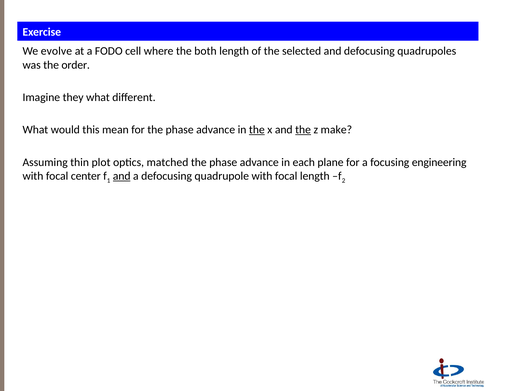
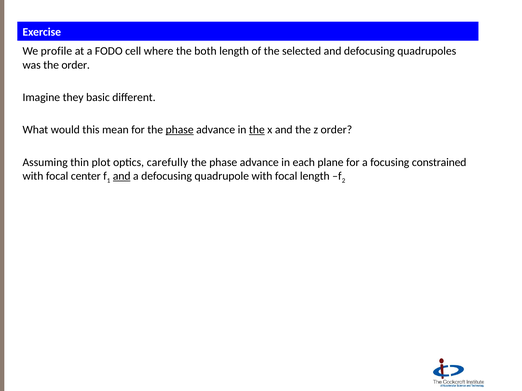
evolve: evolve -> profile (56, 51)
they what: what -> basic (98, 97)
phase underline: none -> present (180, 130)
the underline: present -> none (303, 130)
z make: make -> order (336, 130)
matched: matched -> carefully (167, 162)
engineering: engineering -> constrained (439, 162)
